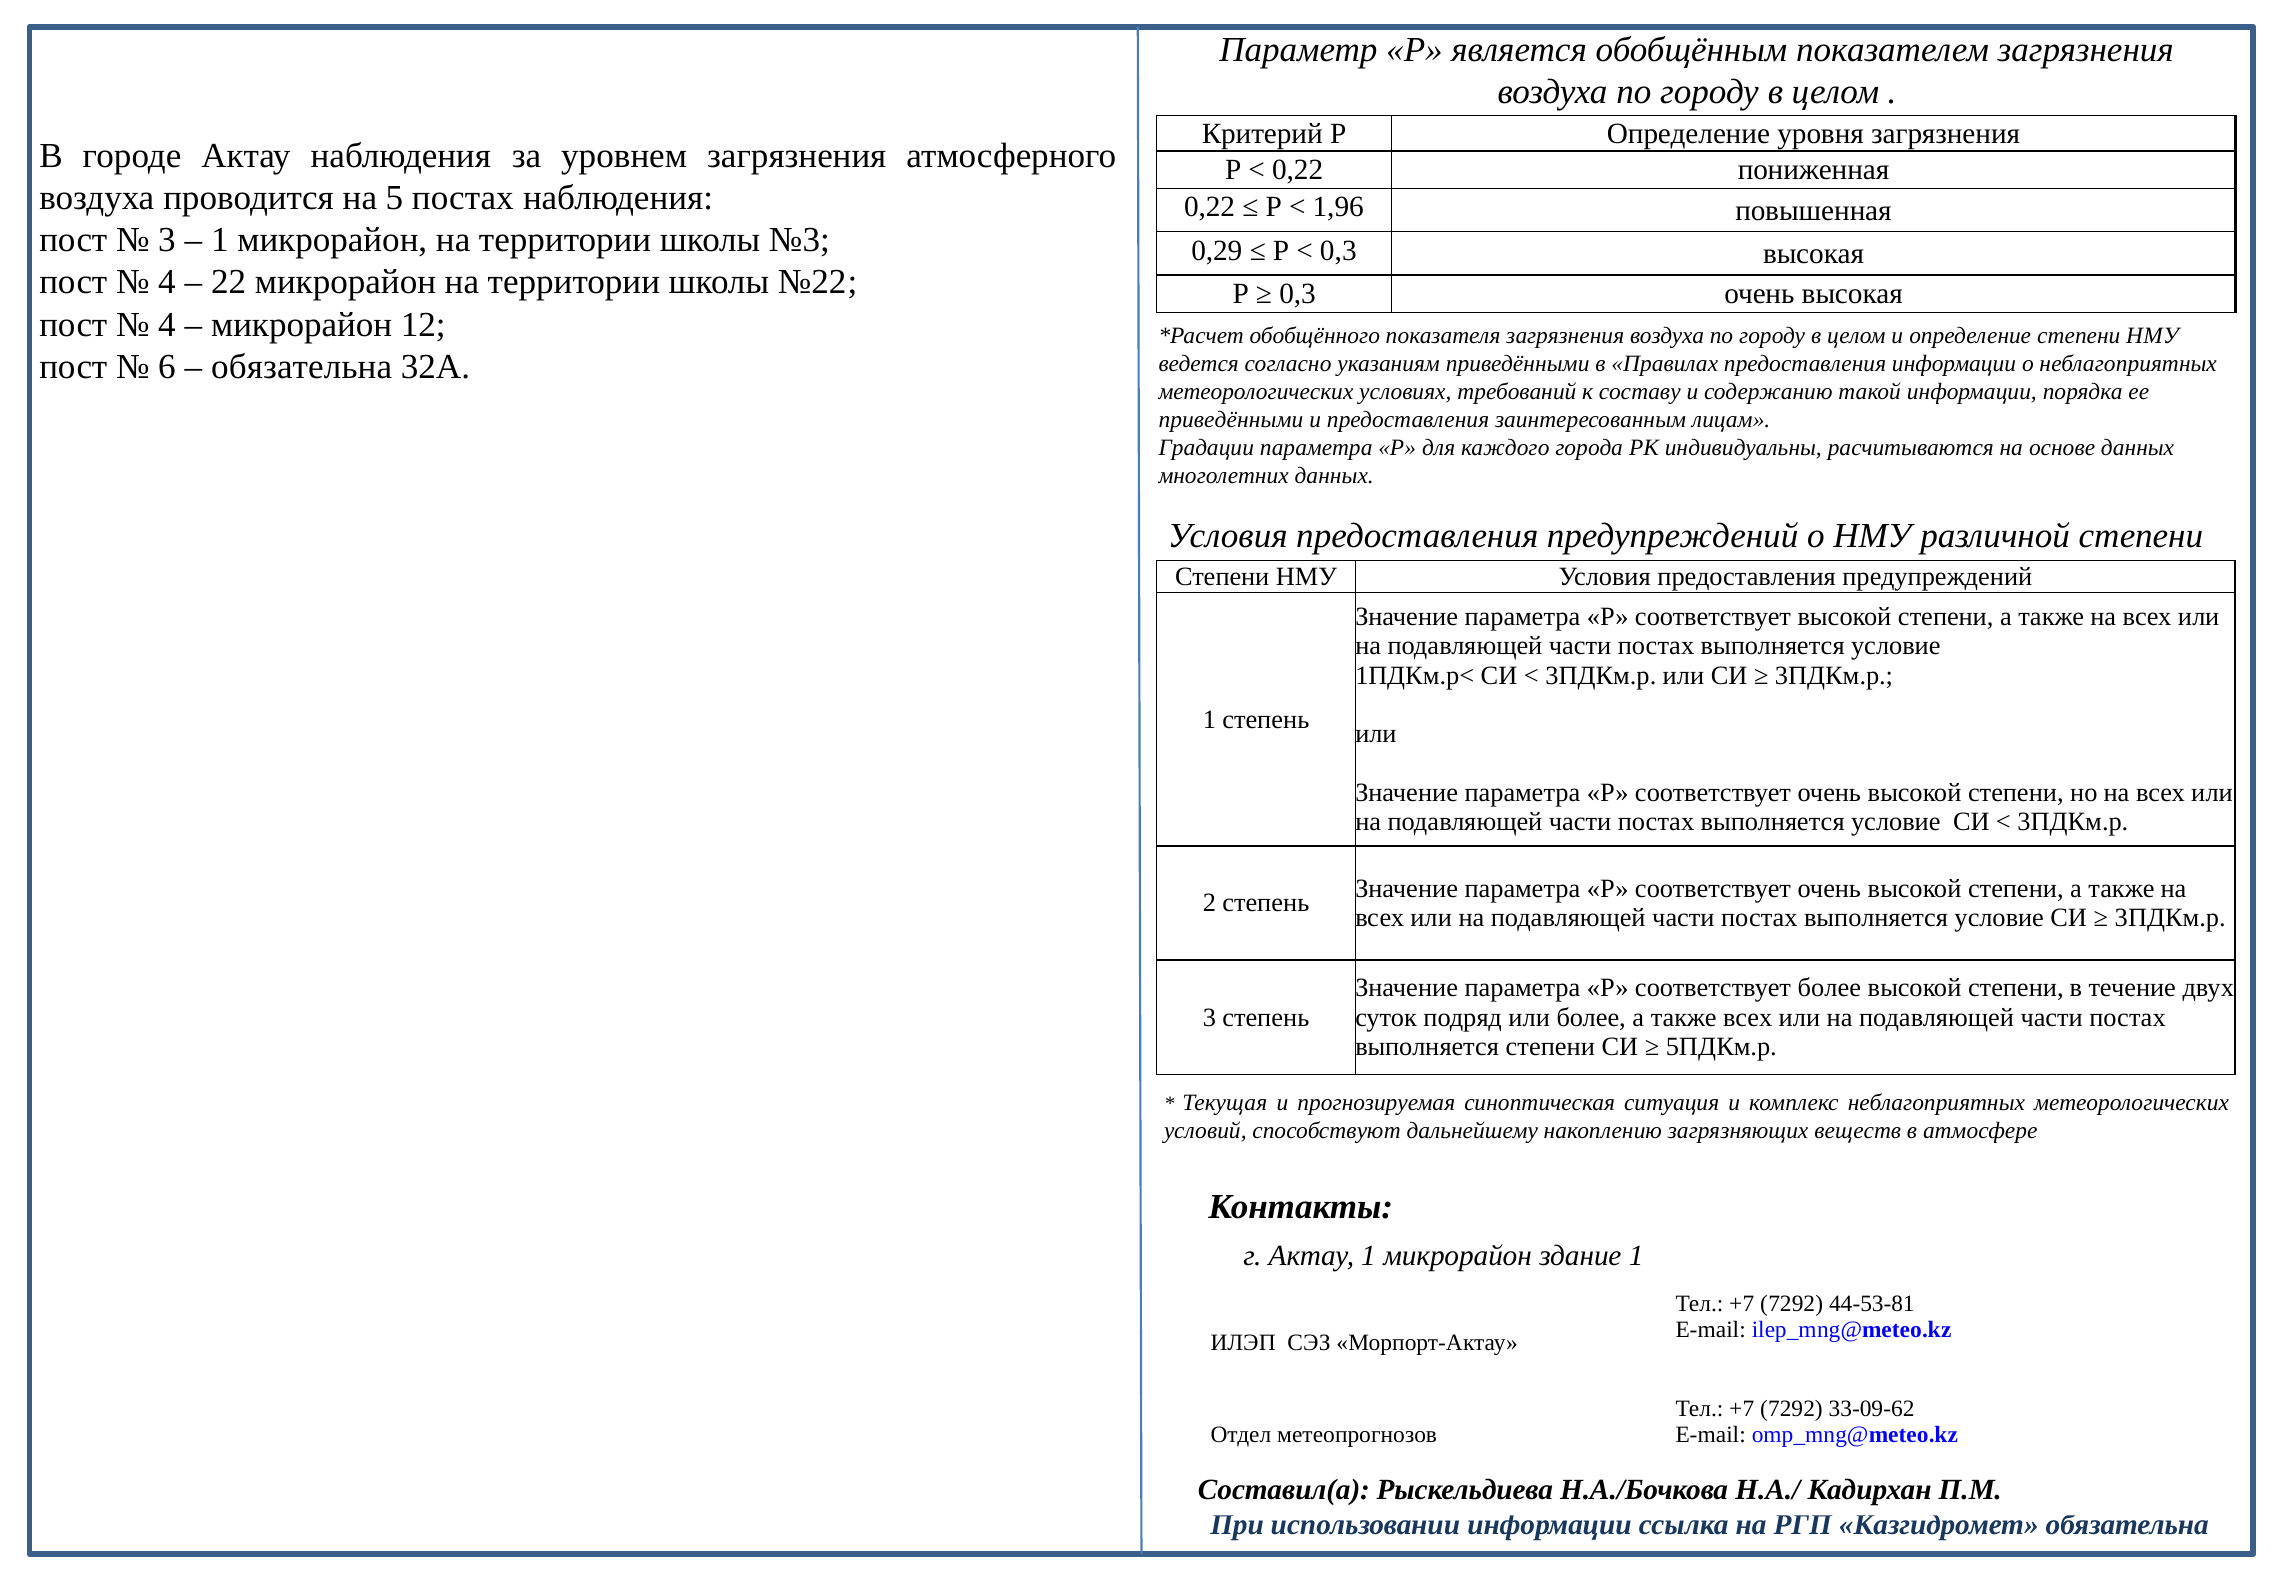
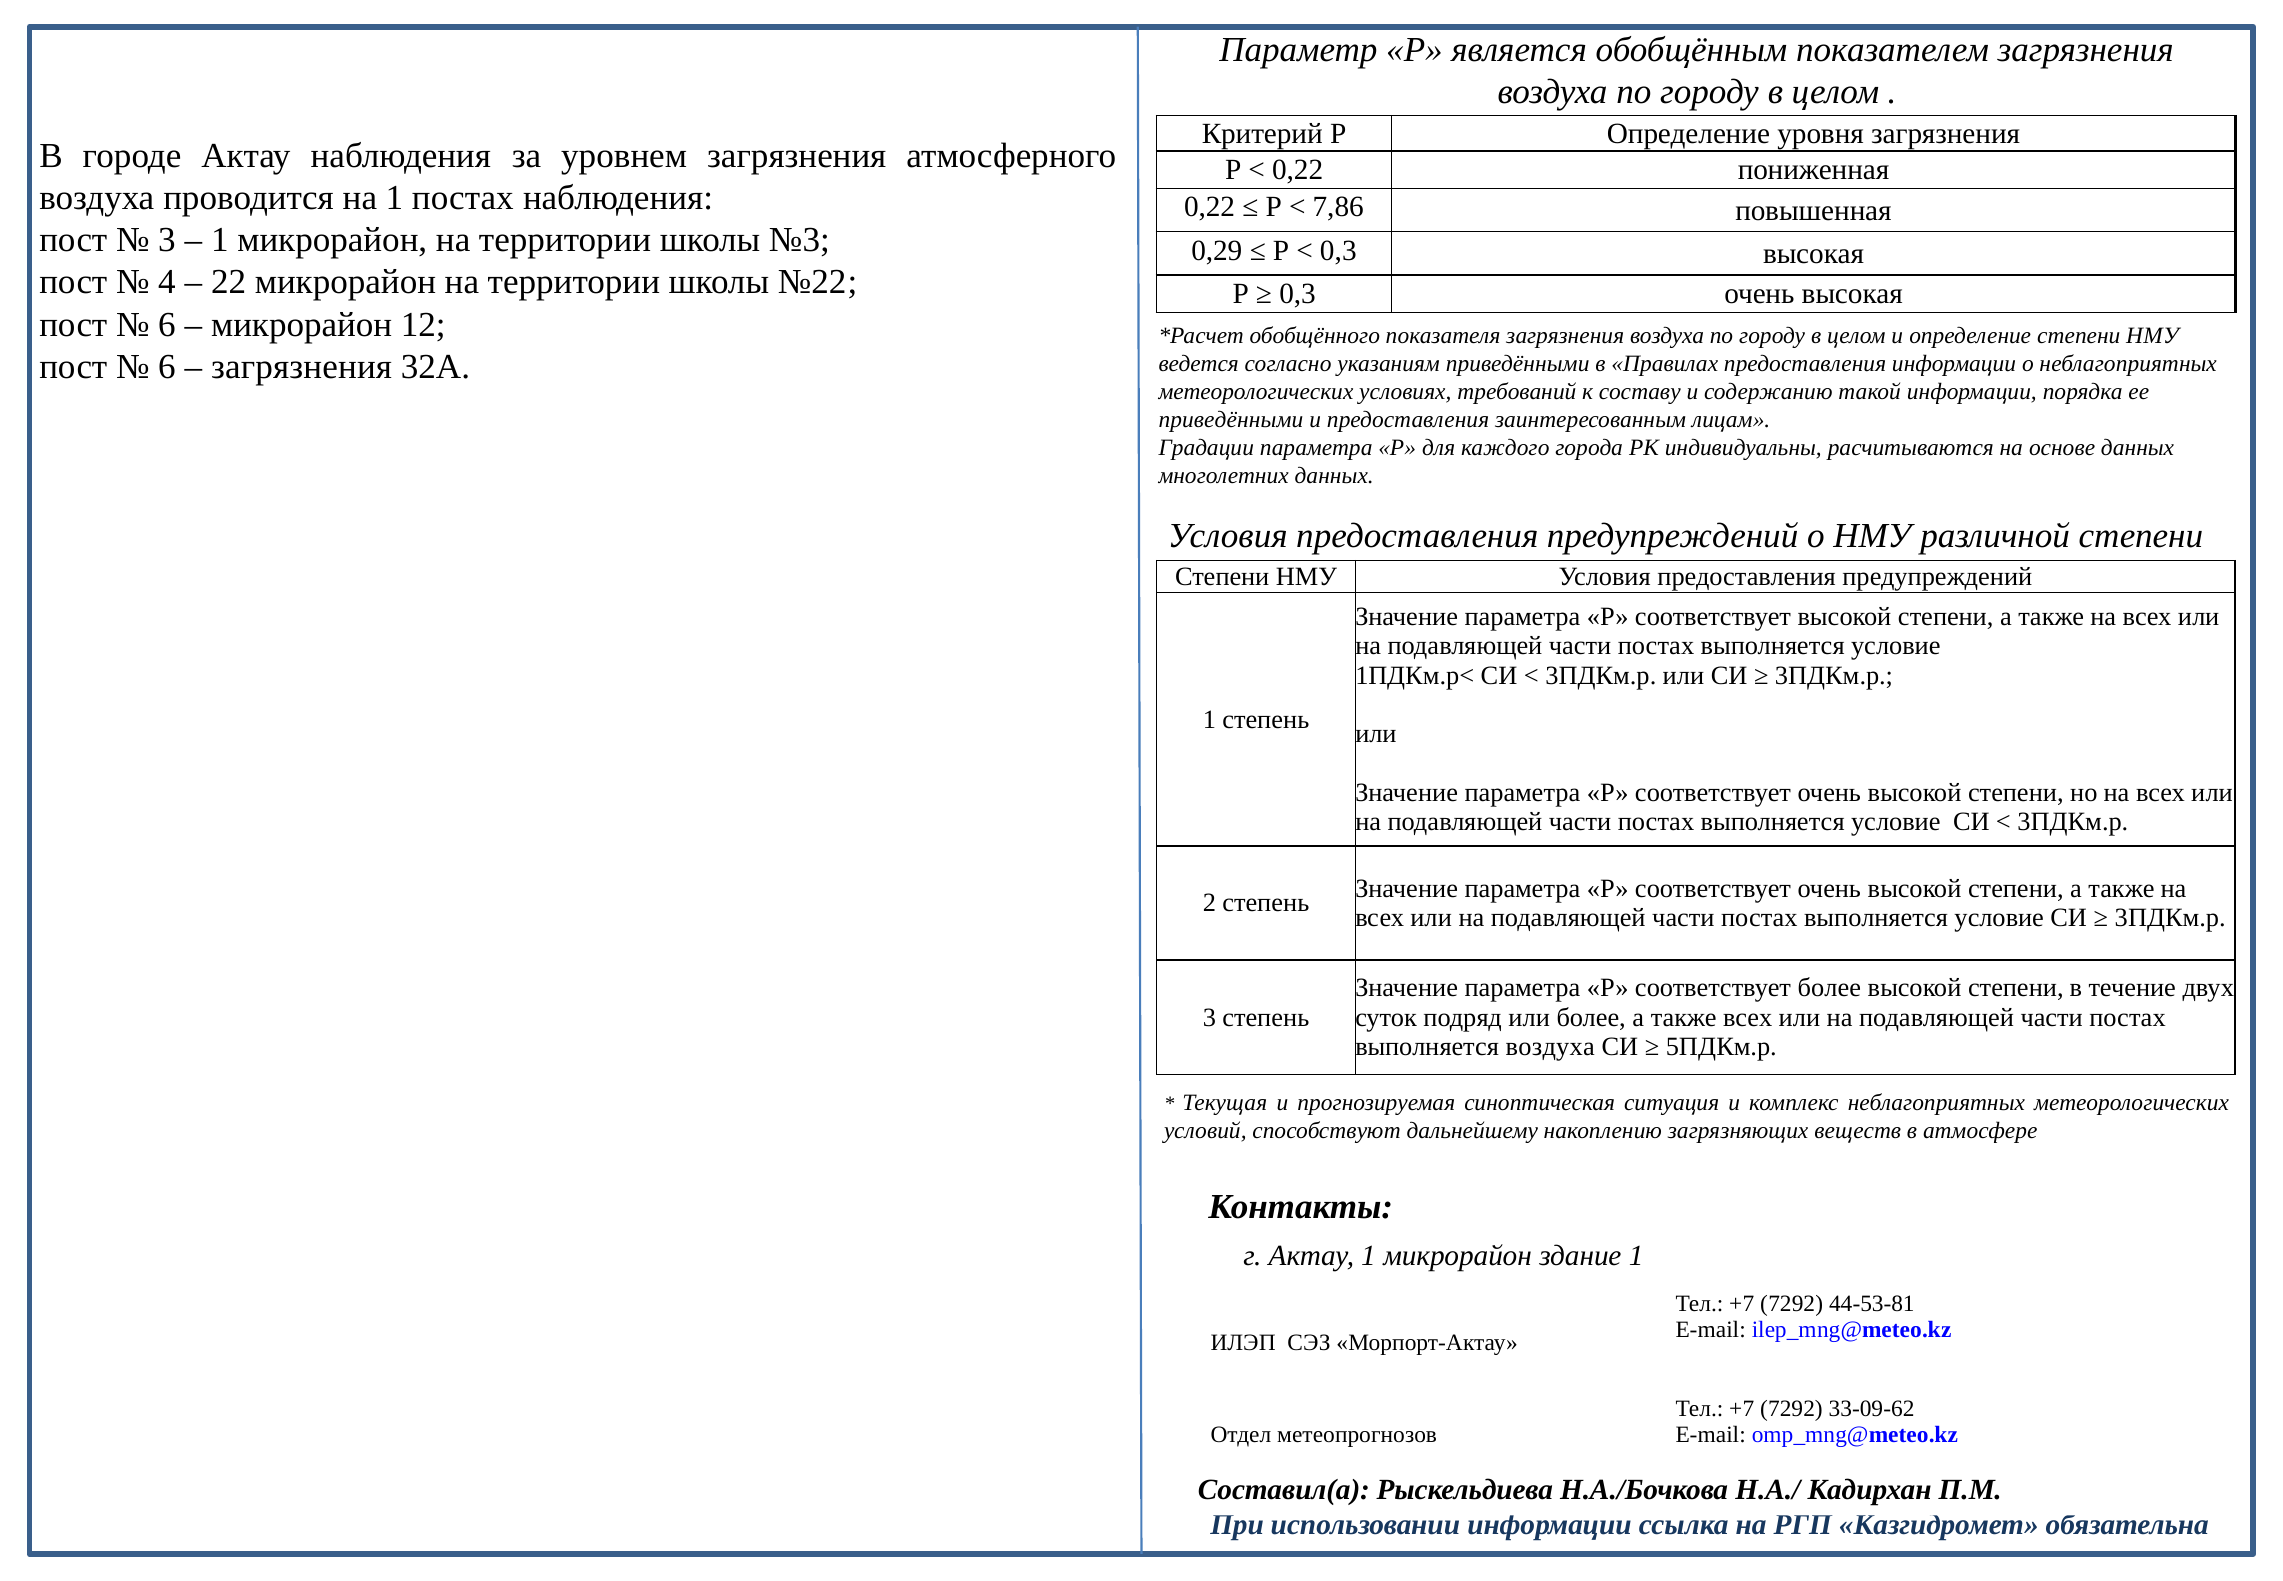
на 5: 5 -> 1 (394, 198)
1,96: 1,96 -> 7,86 (1338, 207)
4: 4 -> 6 (167, 324)
обязательна: обязательна -> загрязнения (302, 367)
выполняется степени: степени -> воздуха (1550, 1046)
